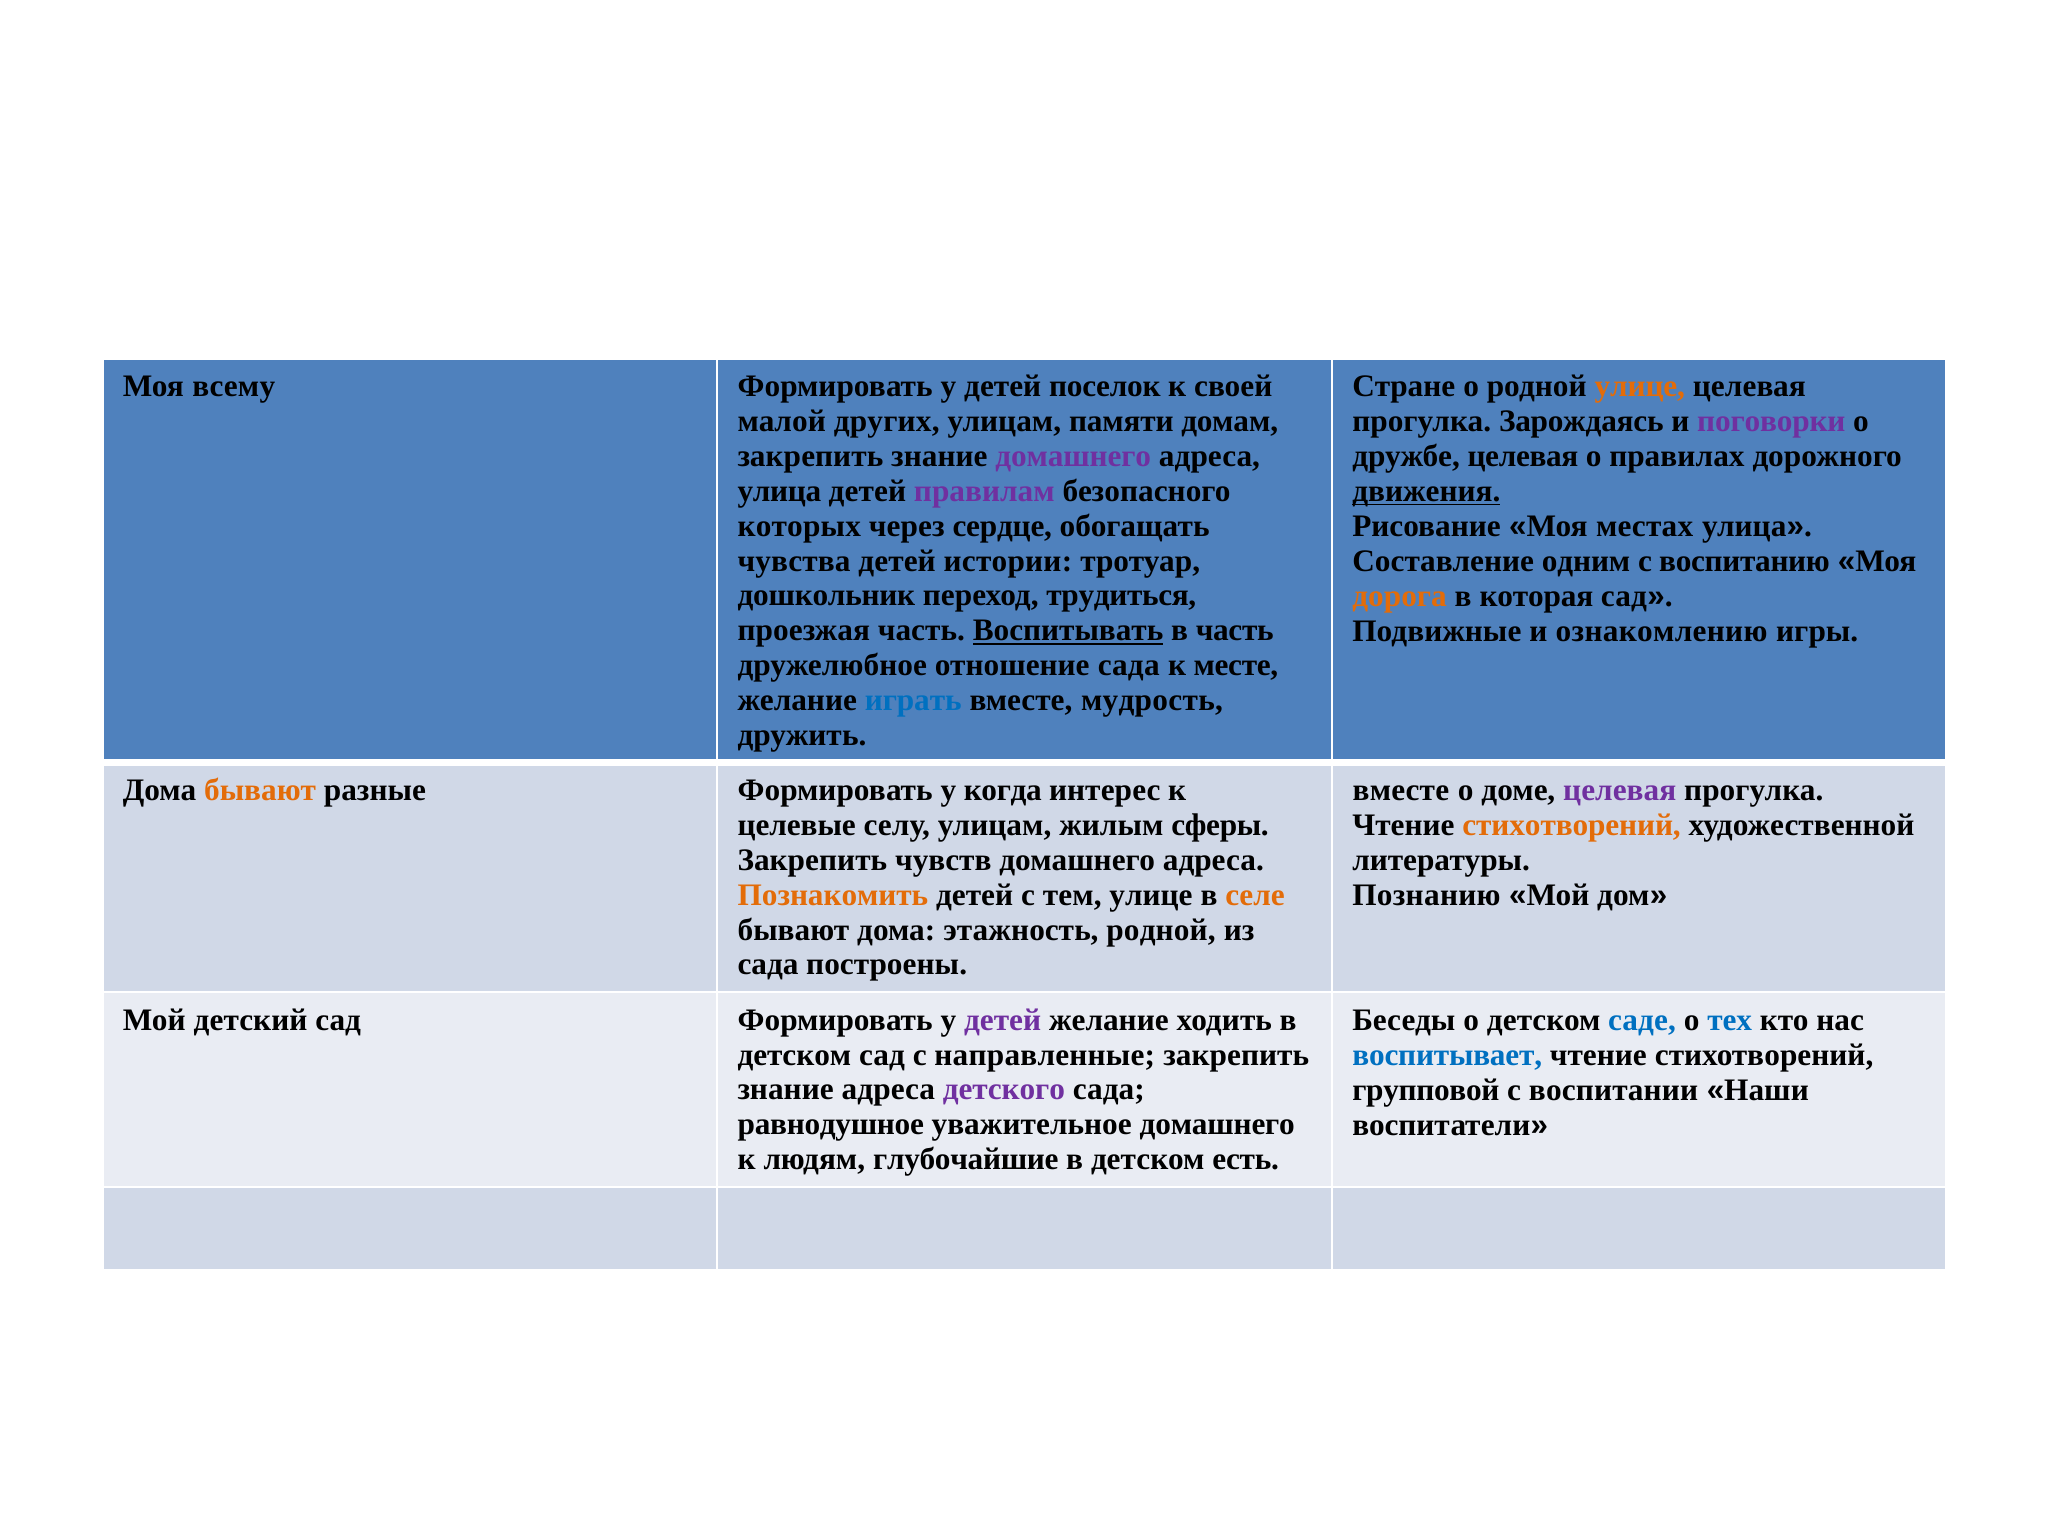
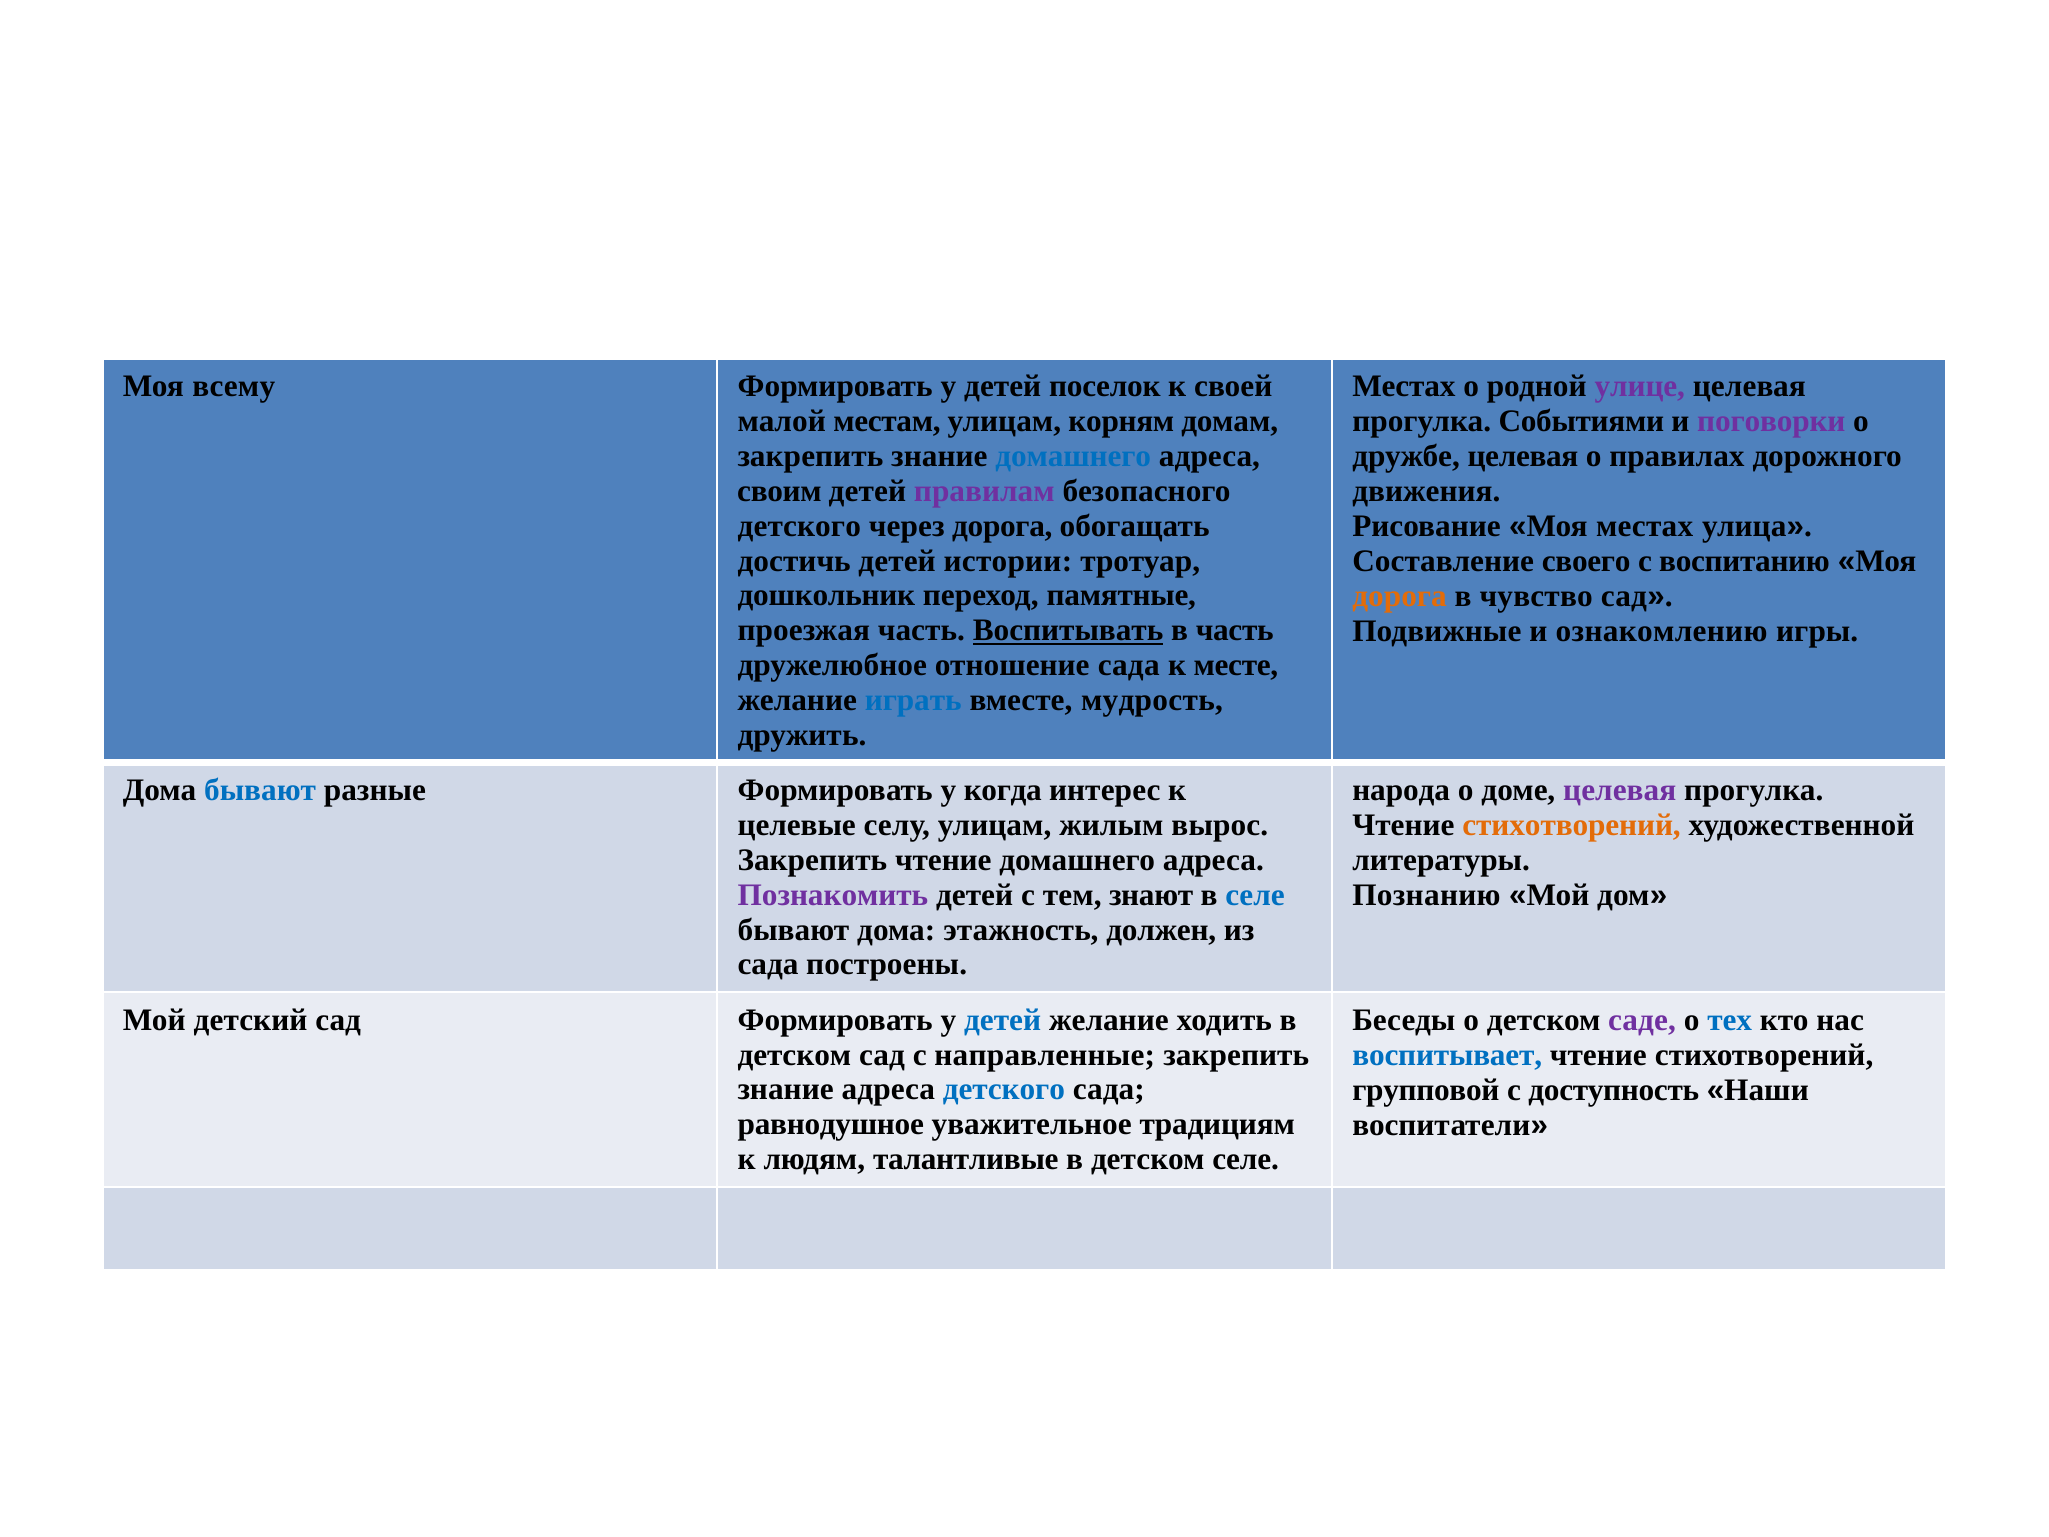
Стране: Стране -> Местах (1404, 386)
улице colour: orange -> purple (1640, 386)
других: других -> местам (887, 421)
памяти: памяти -> корням (1121, 421)
Зарождаясь: Зарождаясь -> Событиями (1581, 421)
домашнего colour: purple -> blue (1073, 456)
улица: улица -> своим (780, 491)
движения underline: present -> none (1426, 491)
которых: которых -> детского (799, 526)
через сердце: сердце -> дорога (1002, 526)
чувства: чувства -> достичь (794, 561)
одним: одним -> своего (1586, 561)
трудиться: трудиться -> памятные (1121, 595)
которая: которая -> чувство (1536, 596)
бывают colour: orange -> blue (260, 790)
вместе: вместе -> народа (1401, 790)
сферы: сферы -> вырос (1220, 825)
Закрепить чувств: чувств -> чтение (943, 860)
Познакомить colour: orange -> purple (833, 895)
тем улице: улице -> знают (1151, 895)
селе colour: orange -> blue (1255, 895)
этажность родной: родной -> должен (1161, 930)
детей colour: purple -> blue (1003, 1020)
саде colour: blue -> purple (1642, 1020)
детского colour: purple -> blue (1004, 1089)
воспитании: воспитании -> доступность (1614, 1090)
уважительное домашнего: домашнего -> традициям (1217, 1124)
глубочайшие: глубочайшие -> талантливые (966, 1159)
детском есть: есть -> селе (1246, 1159)
